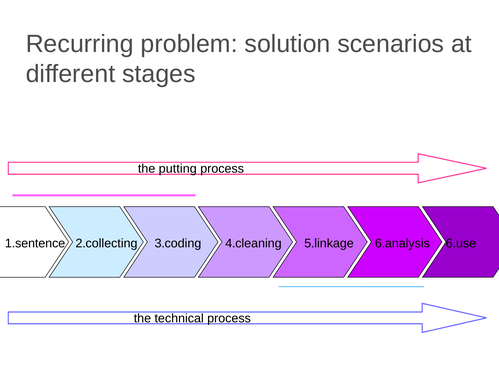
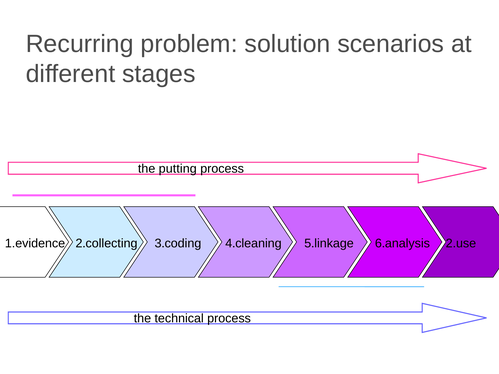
1.sentence: 1.sentence -> 1.evidence (35, 244)
6.use: 6.use -> 2.use (461, 244)
